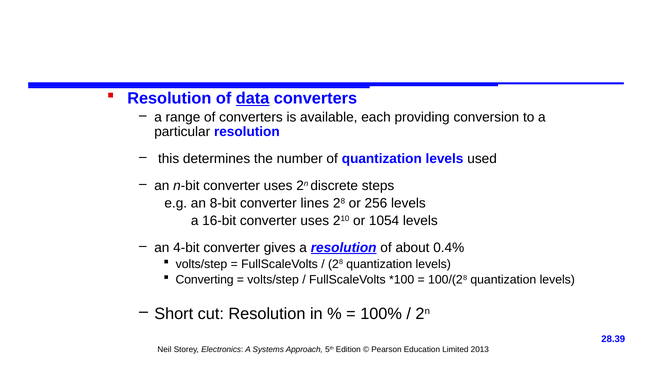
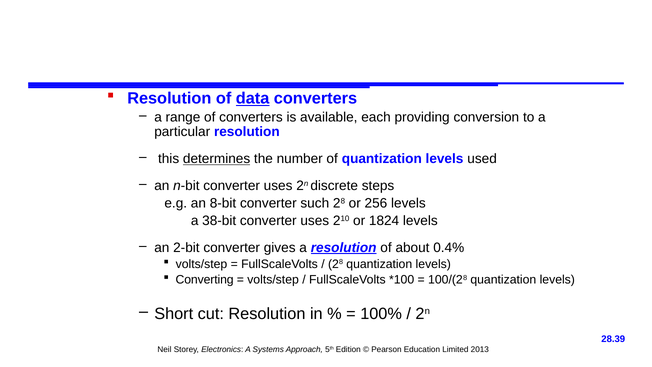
determines underline: none -> present (217, 159)
lines: lines -> such (315, 203)
16-bit: 16-bit -> 38-bit (219, 220)
1054: 1054 -> 1824 (384, 220)
4-bit: 4-bit -> 2-bit (186, 247)
